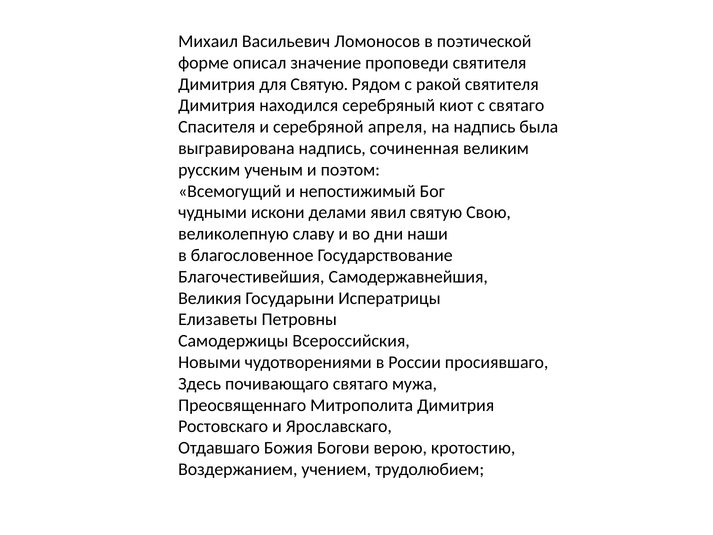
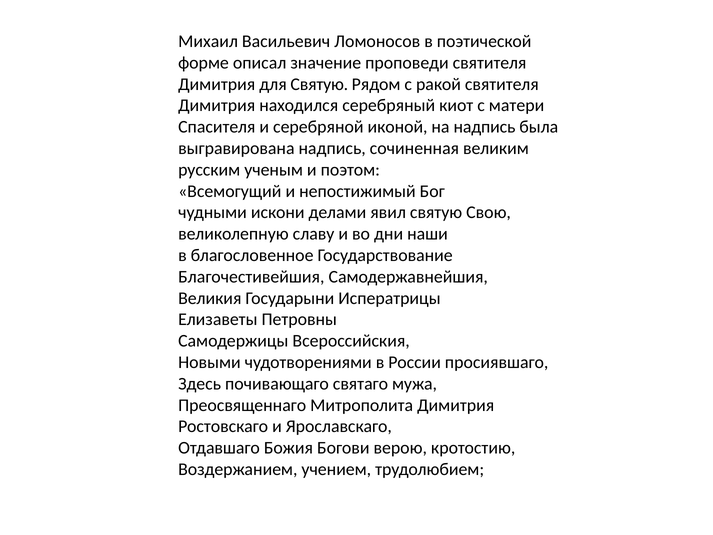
с святаго: святаго -> матери (517, 106)
апреля: апреля -> иконой (398, 127)
